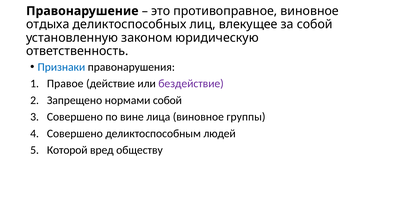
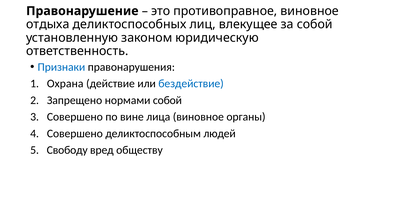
Правое: Правое -> Охрана (65, 84)
бездействие colour: purple -> blue (191, 84)
группы: группы -> органы (246, 117)
Которой: Которой -> Свободу (67, 150)
